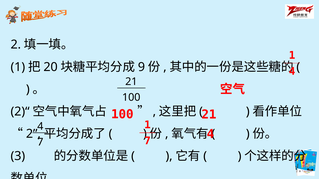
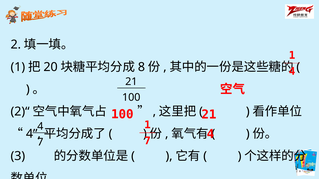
9: 9 -> 8 (141, 67)
2: 2 -> 4 (33, 134)
